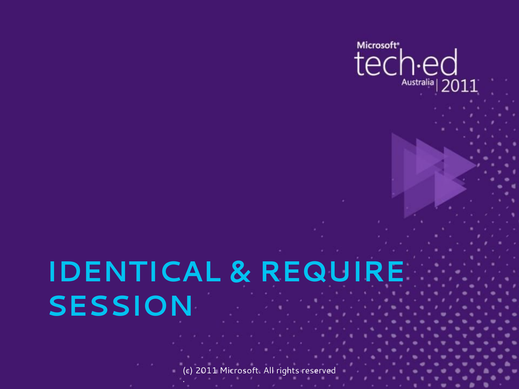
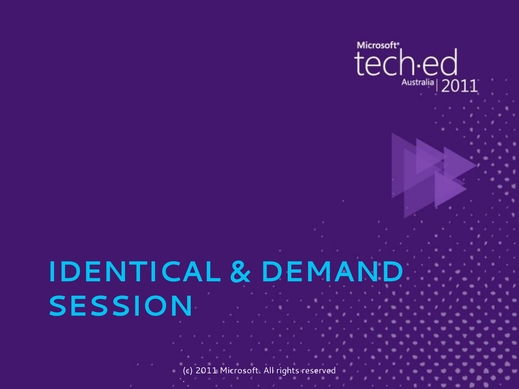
REQUIRE: REQUIRE -> DEMAND (332, 272)
